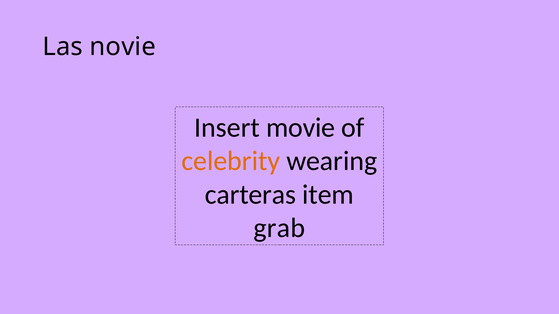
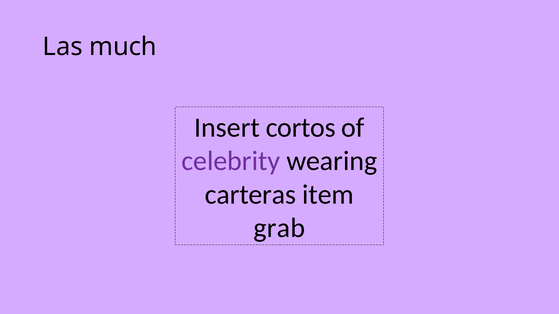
novie: novie -> much (123, 47)
movie: movie -> cortos (301, 128)
celebrity colour: orange -> purple (231, 161)
